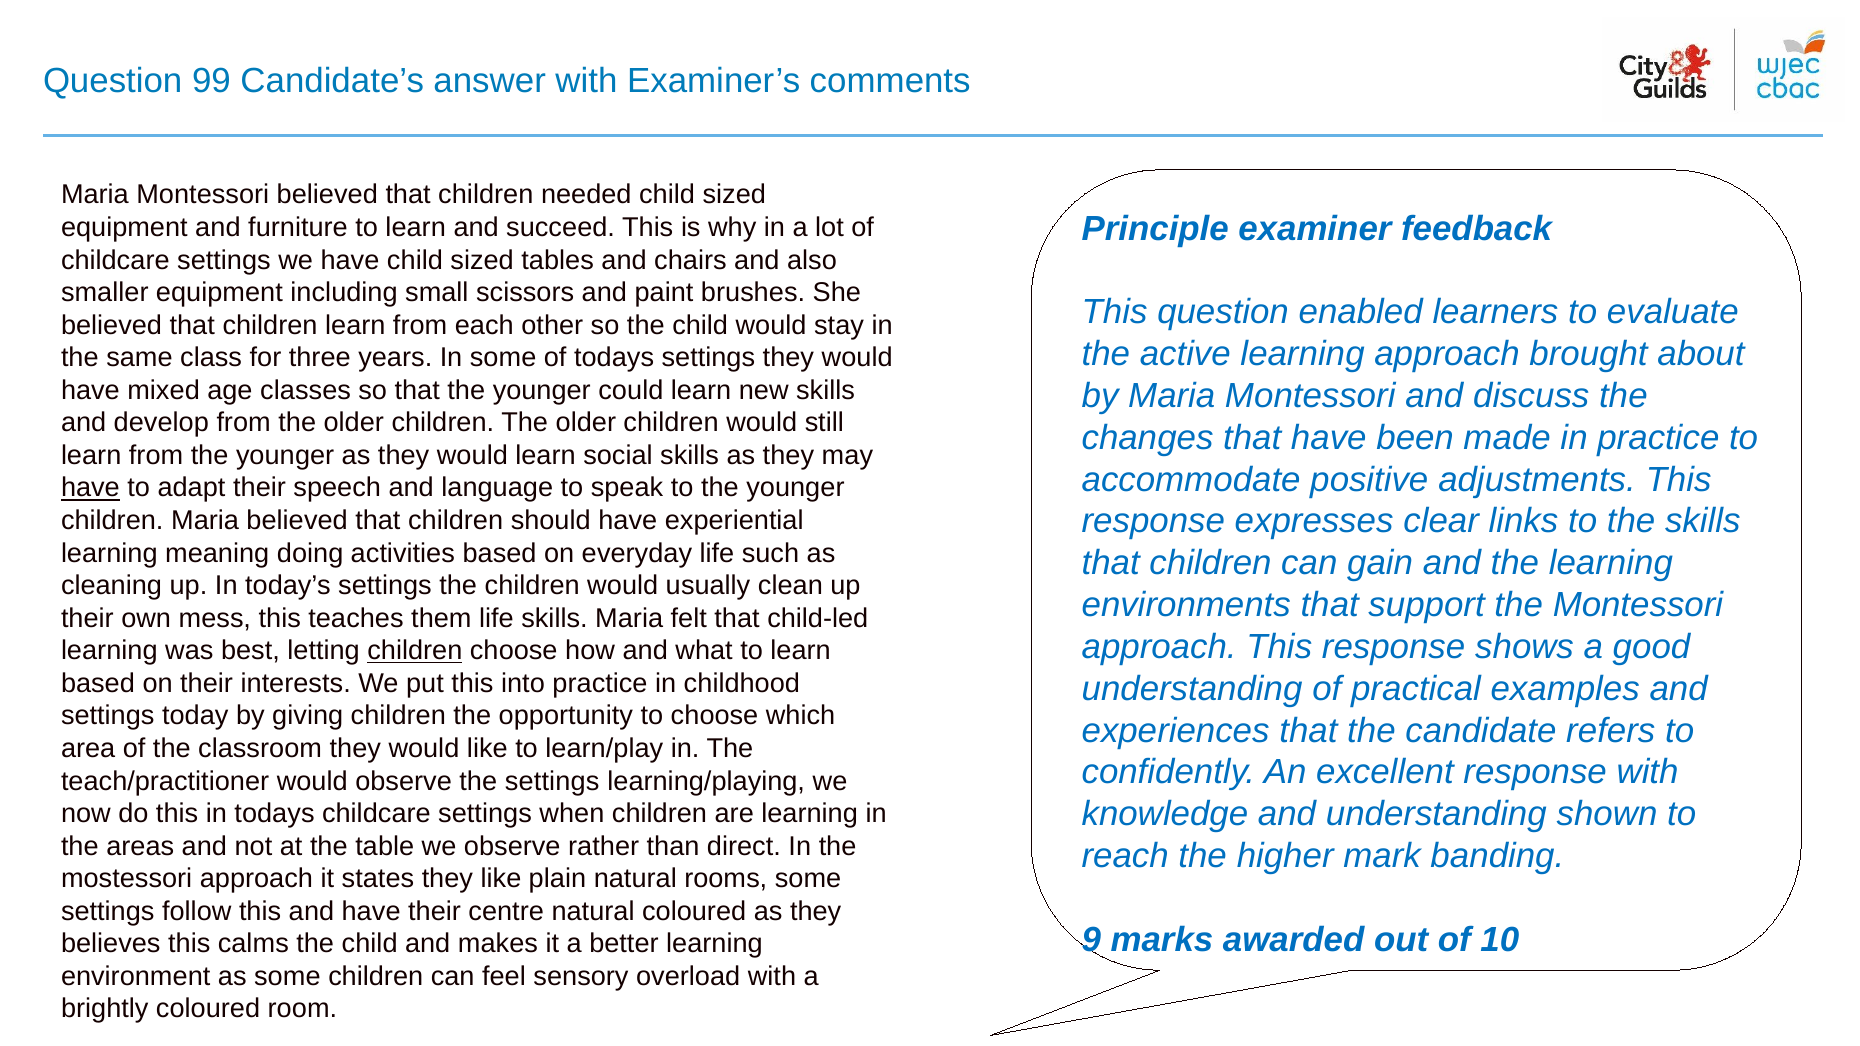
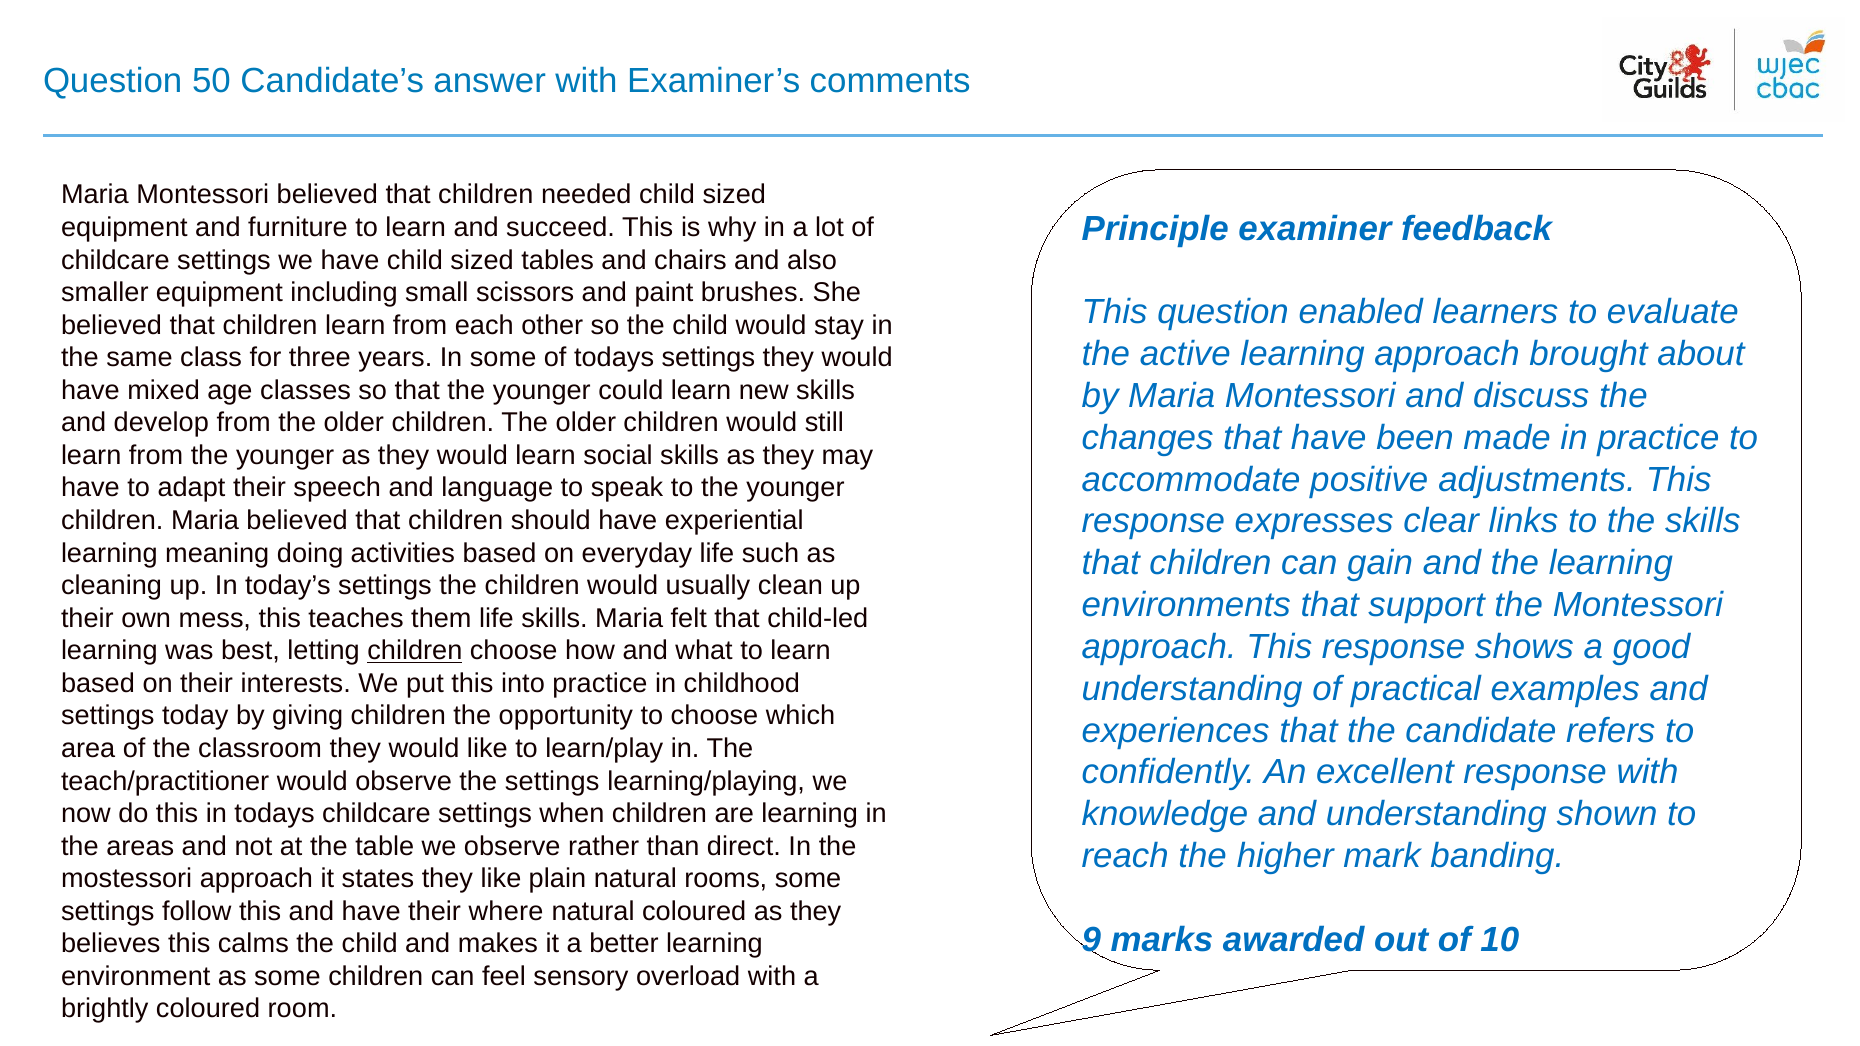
99: 99 -> 50 (211, 81)
have underline: present -> none (90, 488)
centre: centre -> where (506, 912)
